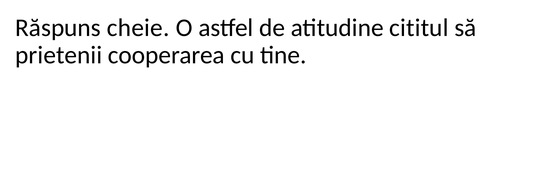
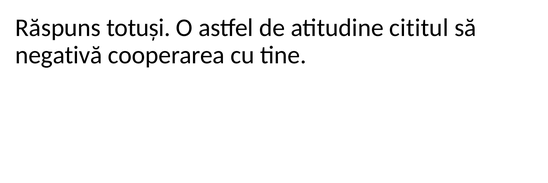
cheie: cheie -> totuși (138, 28)
prietenii: prietenii -> negativă (59, 55)
